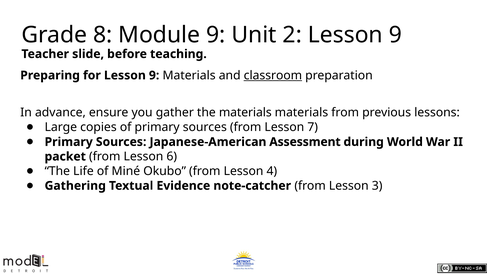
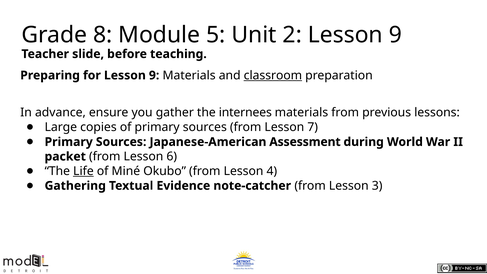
Module 9: 9 -> 5 (216, 35)
the materials: materials -> internees (245, 112)
Life underline: none -> present (83, 171)
